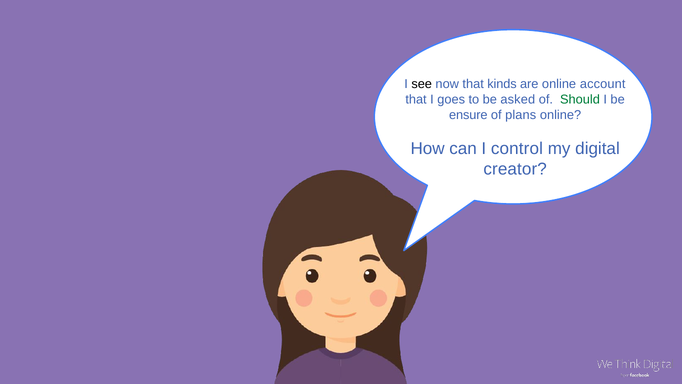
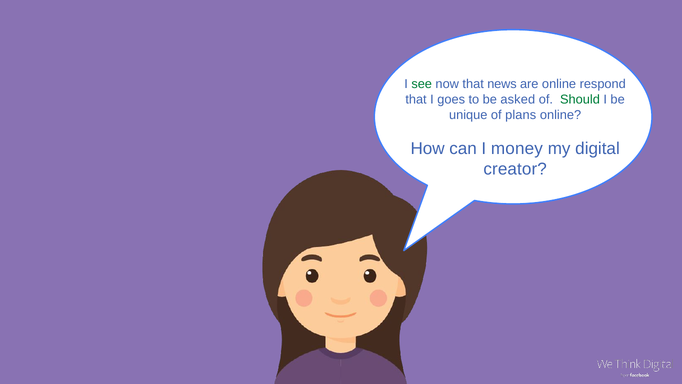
see colour: black -> green (422, 84)
kinds: kinds -> news (502, 84)
account: account -> respond (603, 84)
ensure: ensure -> unique (468, 115)
control: control -> money (517, 148)
